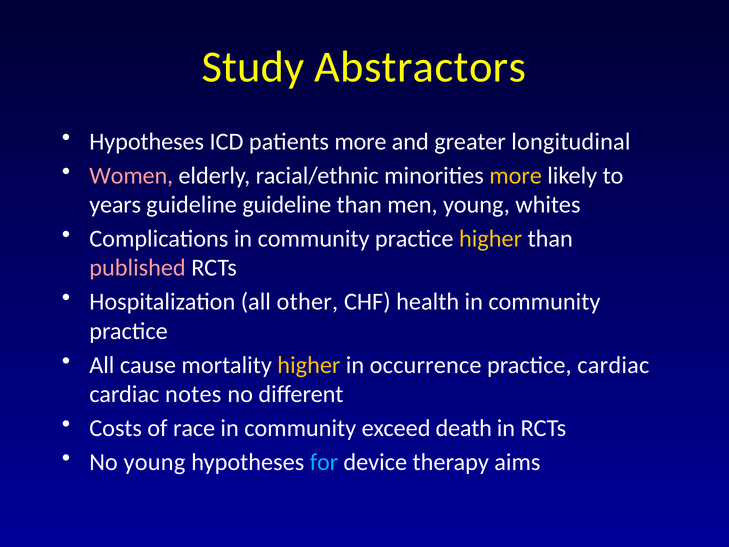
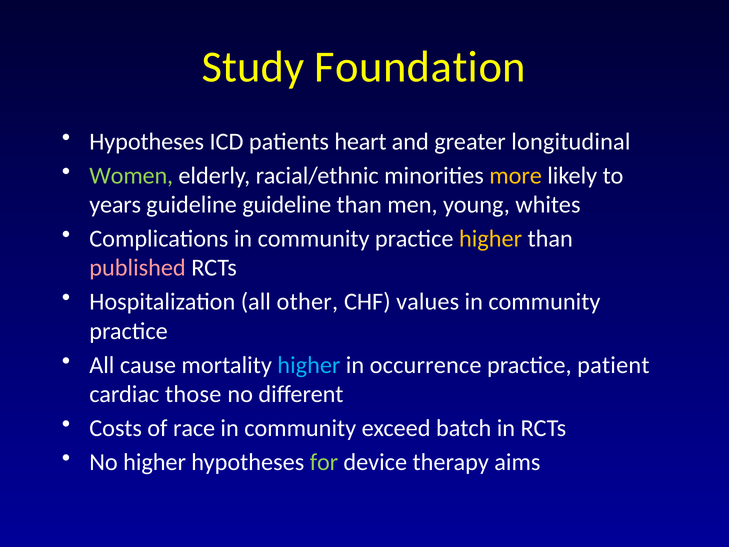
Abstractors: Abstractors -> Foundation (420, 67)
patients more: more -> heart (360, 141)
Women colour: pink -> light green (131, 175)
health: health -> values (428, 302)
higher colour: yellow -> light blue (309, 365)
practice cardiac: cardiac -> patient (613, 365)
notes: notes -> those (193, 394)
death: death -> batch (464, 428)
No young: young -> higher (155, 462)
for colour: light blue -> light green (324, 462)
